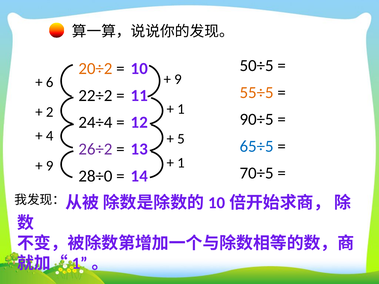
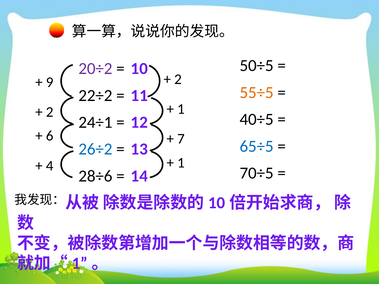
20÷2 colour: orange -> purple (95, 69)
6: 6 -> 9 (50, 82)
9: 9 -> 2 (178, 79)
90÷5: 90÷5 -> 40÷5 (257, 119)
24÷4: 24÷4 -> 24÷1 (95, 122)
4: 4 -> 6 (50, 136)
5: 5 -> 7 (181, 139)
26÷2 colour: purple -> blue (95, 149)
9: 9 -> 4 (50, 166)
28÷0: 28÷0 -> 28÷6 (95, 176)
